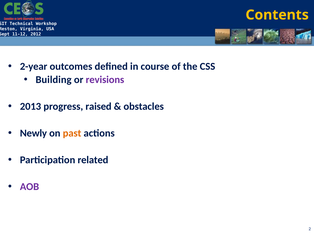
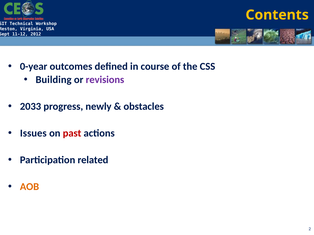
2-year: 2-year -> 0-year (34, 66)
2013: 2013 -> 2033 (31, 107)
raised: raised -> newly (98, 107)
Newly: Newly -> Issues (33, 133)
past colour: orange -> red (72, 133)
AOB colour: purple -> orange (29, 187)
